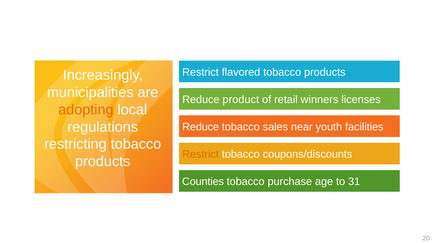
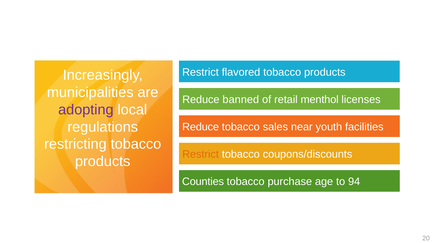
product: product -> banned (241, 100)
winners: winners -> menthol (320, 100)
adopting colour: orange -> purple (86, 110)
31: 31 -> 94 (354, 182)
